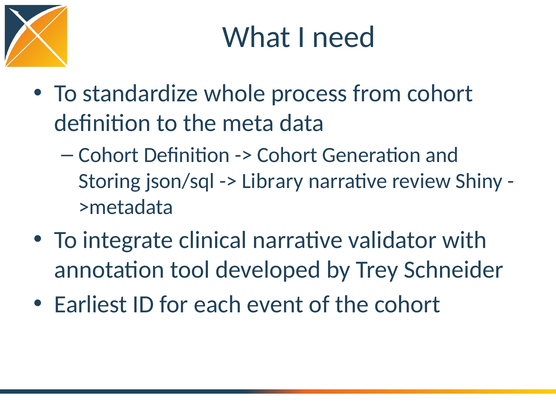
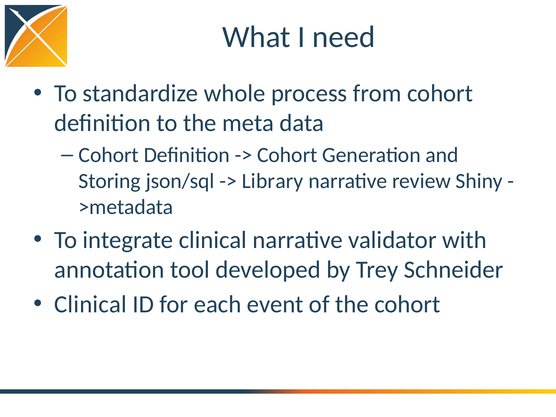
Earliest: Earliest -> Clinical (90, 304)
